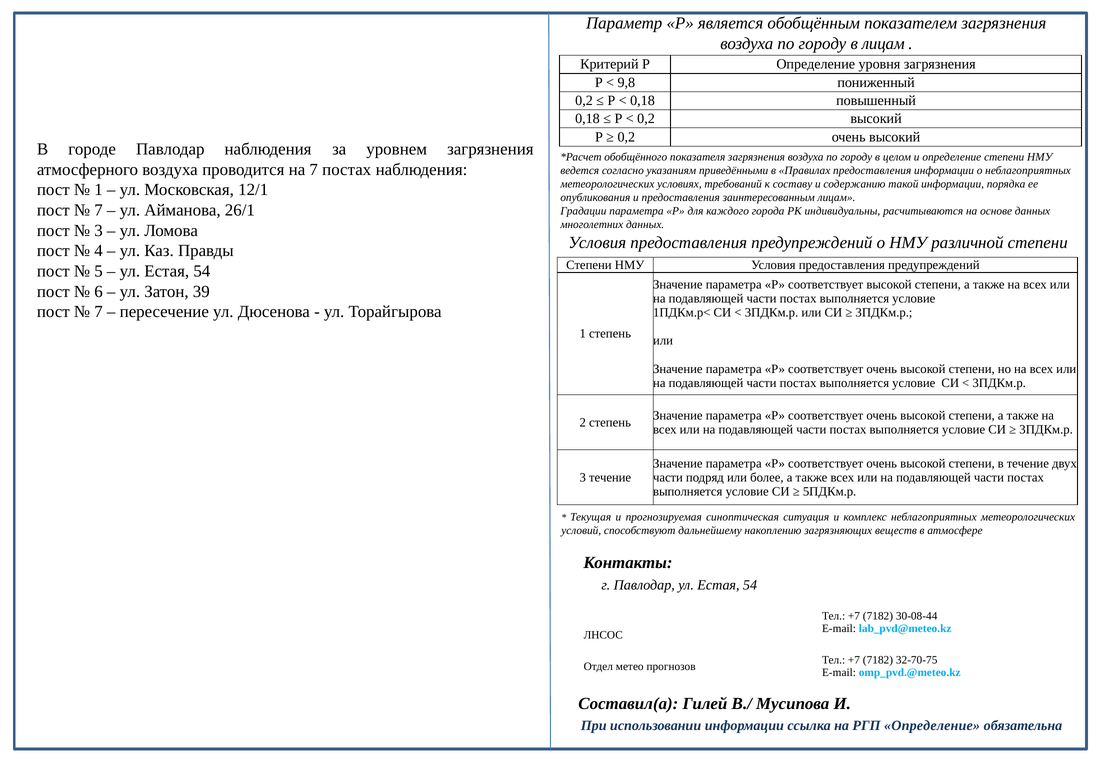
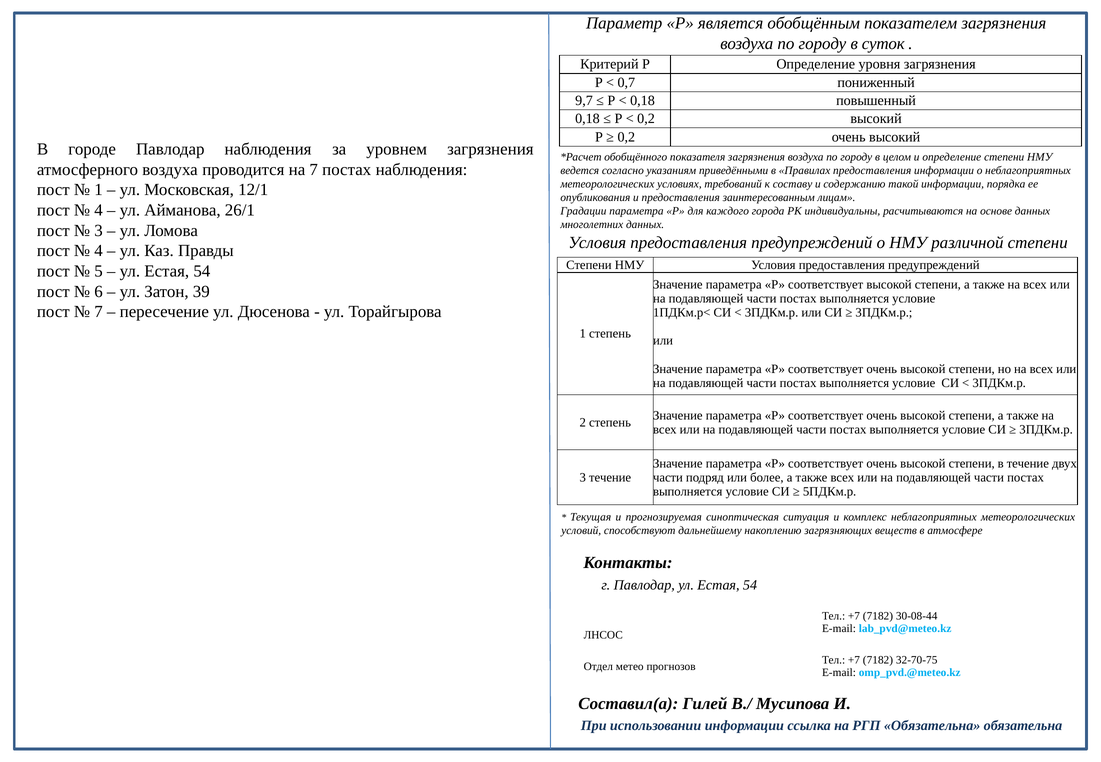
в лицам: лицам -> суток (883, 44)
9,8: 9,8 -> 0,7 (626, 82)
0,2: 0,2 -> 9,7 (584, 101)
7: 7 -> 4 (99, 210)
РГП Определение: Определение -> Обязательна (932, 726)
